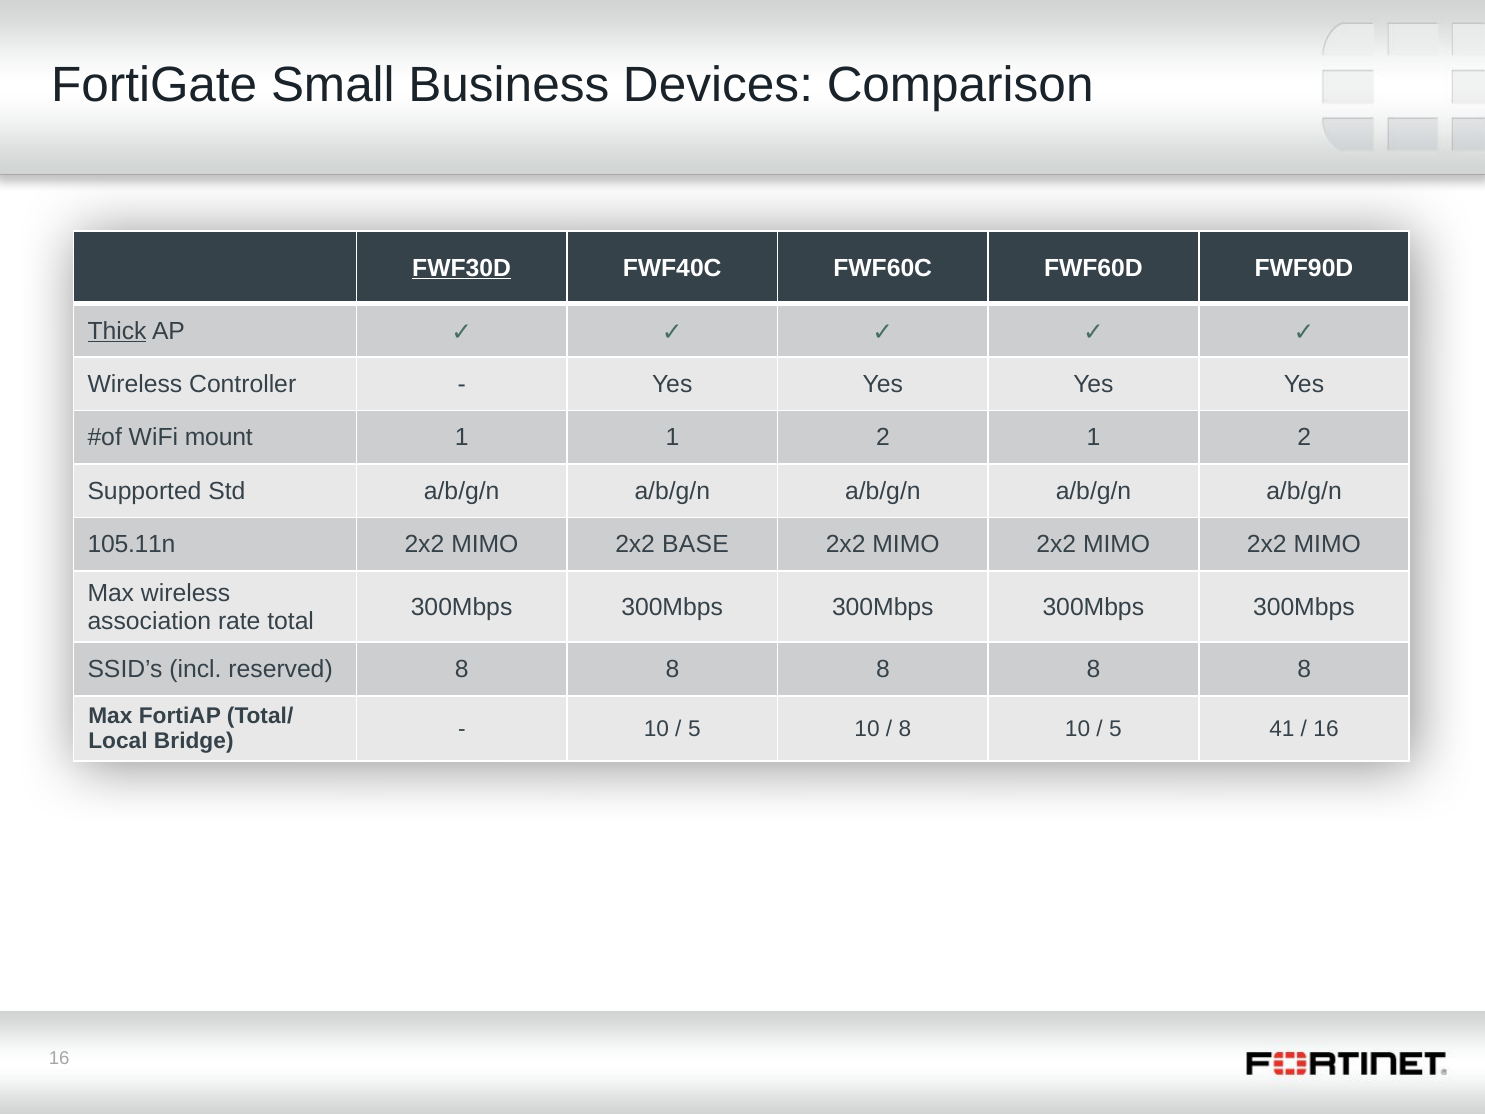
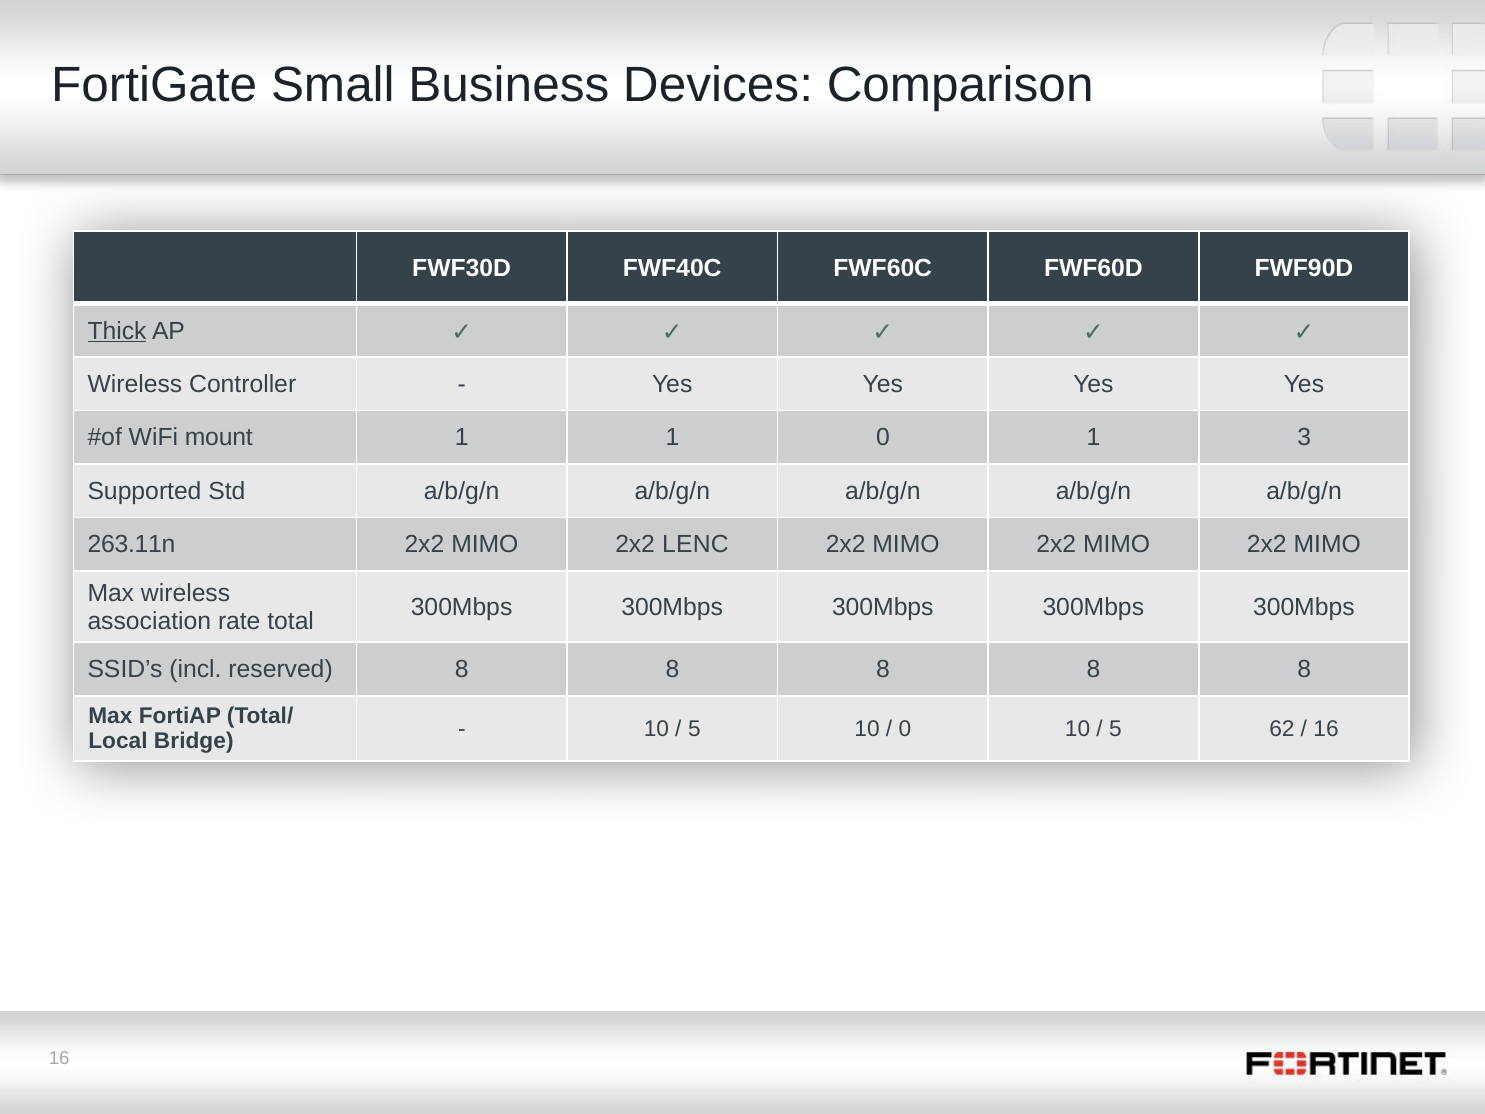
FWF30D underline: present -> none (462, 268)
1 1 2: 2 -> 0 (883, 438)
2: 2 -> 3 (1304, 438)
105.11n: 105.11n -> 263.11n (131, 545)
BASE: BASE -> LENC (696, 545)
8: 8 -> 0 (905, 729)
41: 41 -> 62 (1282, 729)
